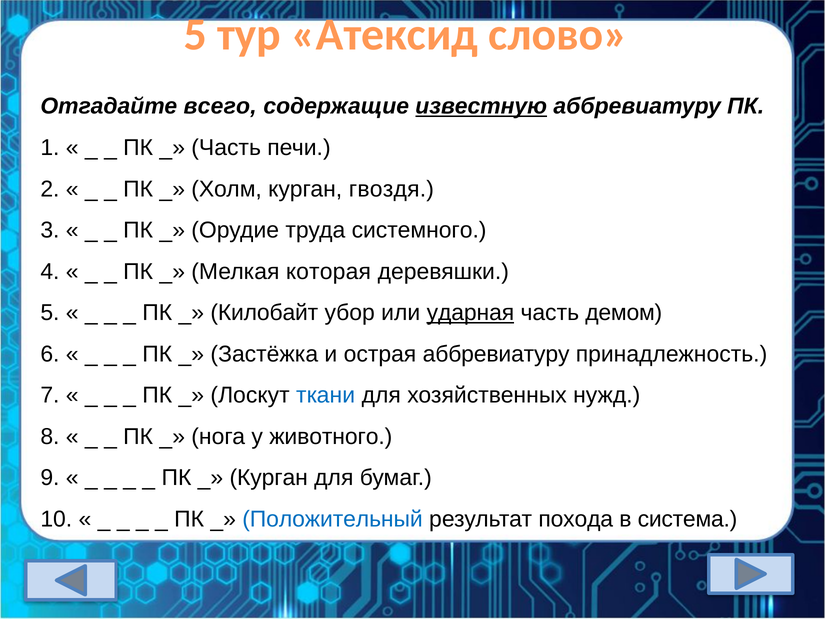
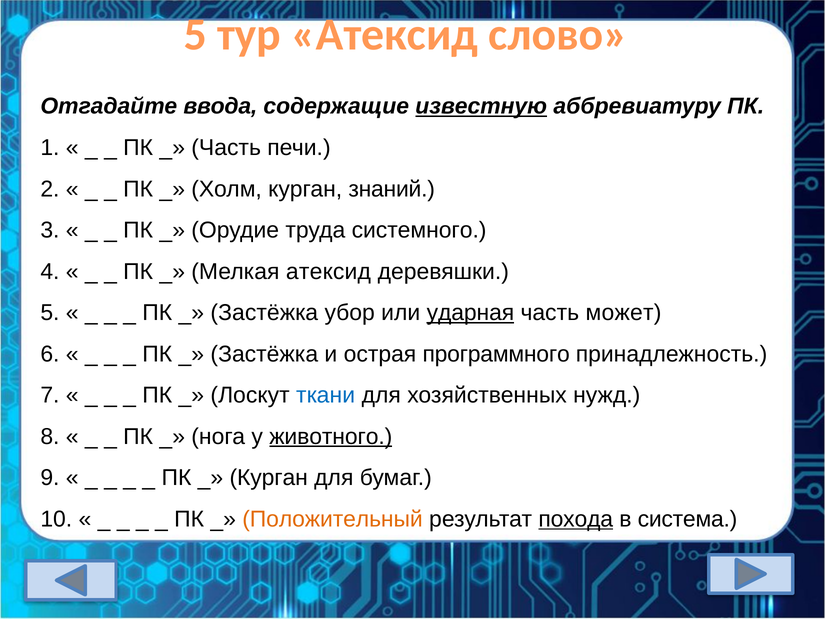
всего: всего -> ввода (220, 106)
гвоздя: гвоздя -> знаний (392, 189)
Мелкая которая: которая -> атексид (328, 271)
Килобайт: Килобайт -> Застёжка (264, 313)
демом: демом -> может (624, 313)
острая аббревиатуру: аббревиатуру -> программного (496, 354)
животного underline: none -> present (331, 436)
Положительный colour: blue -> orange (333, 519)
похода underline: none -> present (576, 519)
